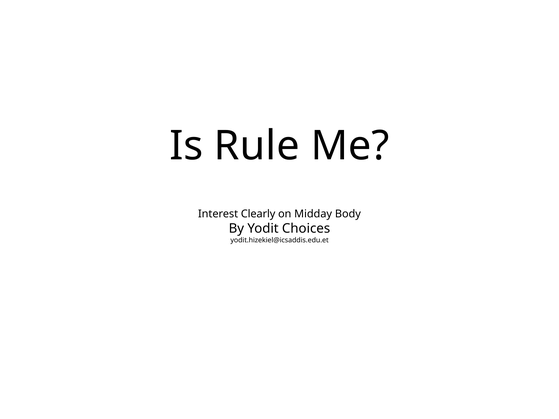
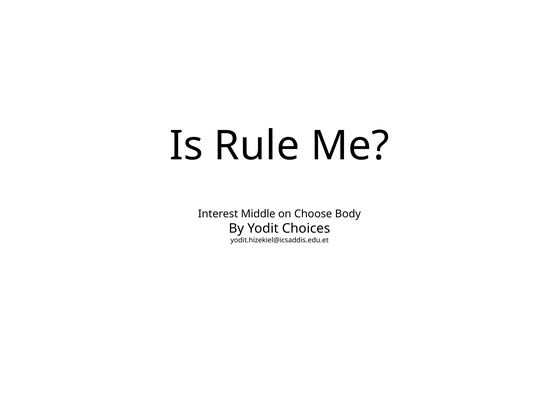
Clearly: Clearly -> Middle (258, 214)
Midday: Midday -> Choose (313, 214)
